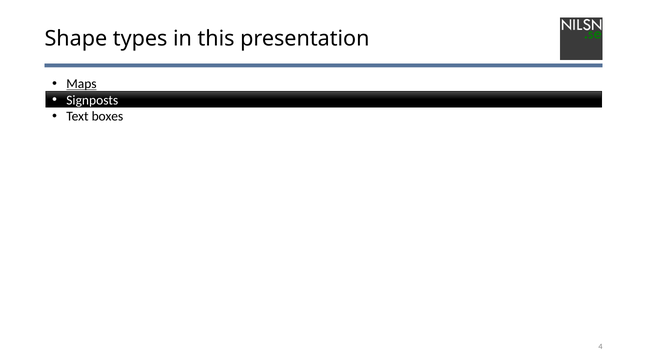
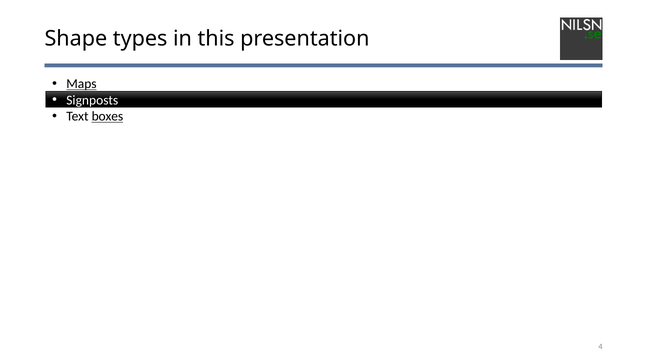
boxes underline: none -> present (107, 116)
